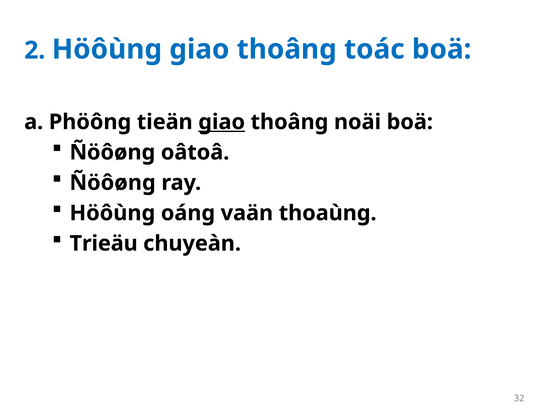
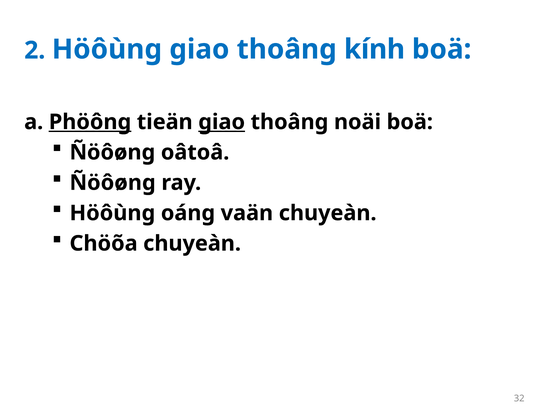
toác: toác -> kính (374, 49)
Phöông underline: none -> present (90, 122)
vaän thoaùng: thoaùng -> chuyeàn (328, 213)
Trieäu: Trieäu -> Chöõa (104, 244)
